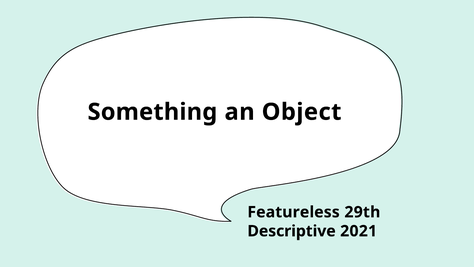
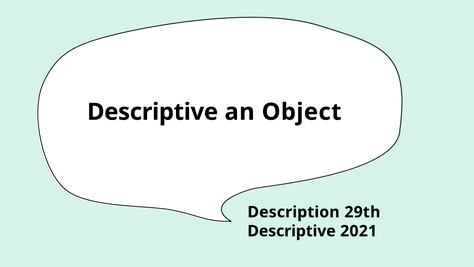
Something: Something -> Descriptive (153, 112)
Featureless: Featureless -> Description (294, 212)
